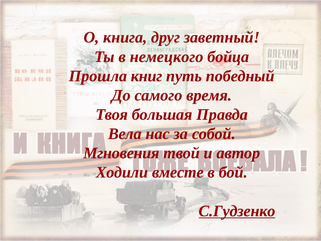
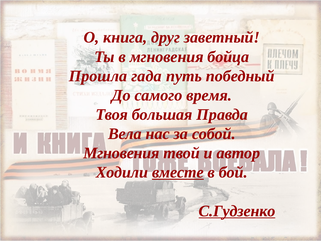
в немецкого: немецкого -> мгновения (167, 57)
книг: книг -> гада (147, 76)
вместе underline: none -> present (178, 172)
